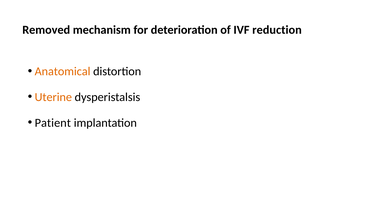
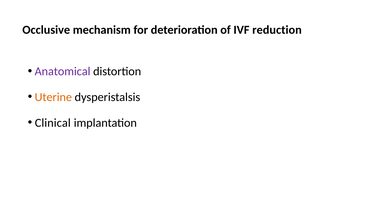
Removed: Removed -> Occlusive (46, 30)
Anatomical colour: orange -> purple (63, 71)
Patient: Patient -> Clinical (53, 123)
